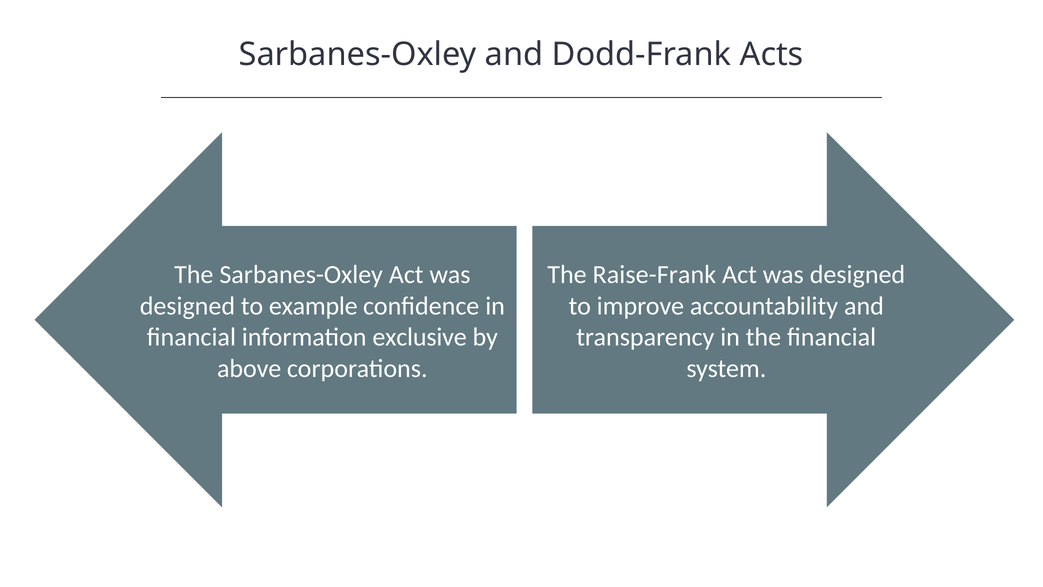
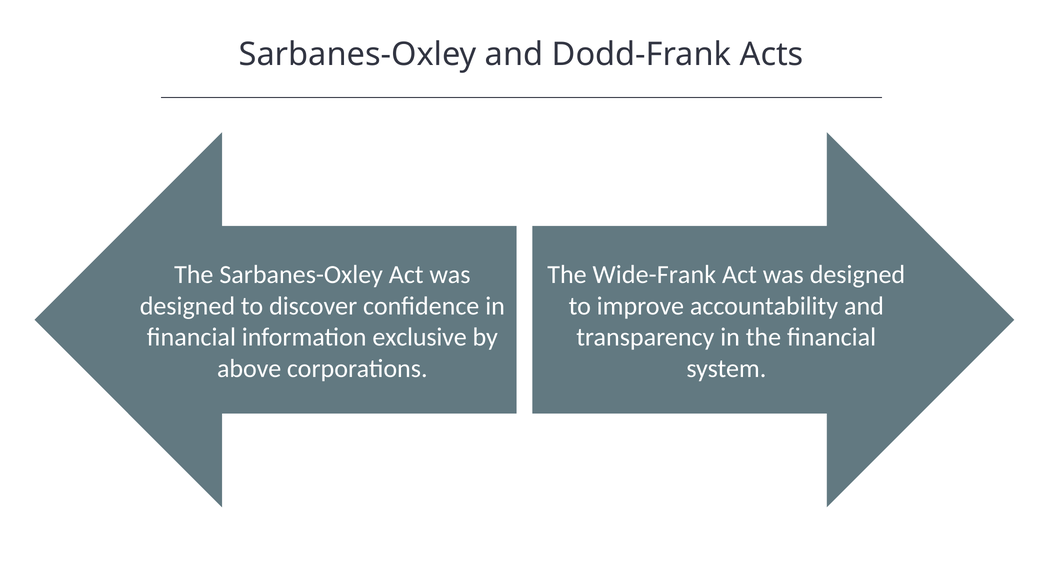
Raise-Frank: Raise-Frank -> Wide-Frank (654, 274)
example: example -> discover (313, 306)
